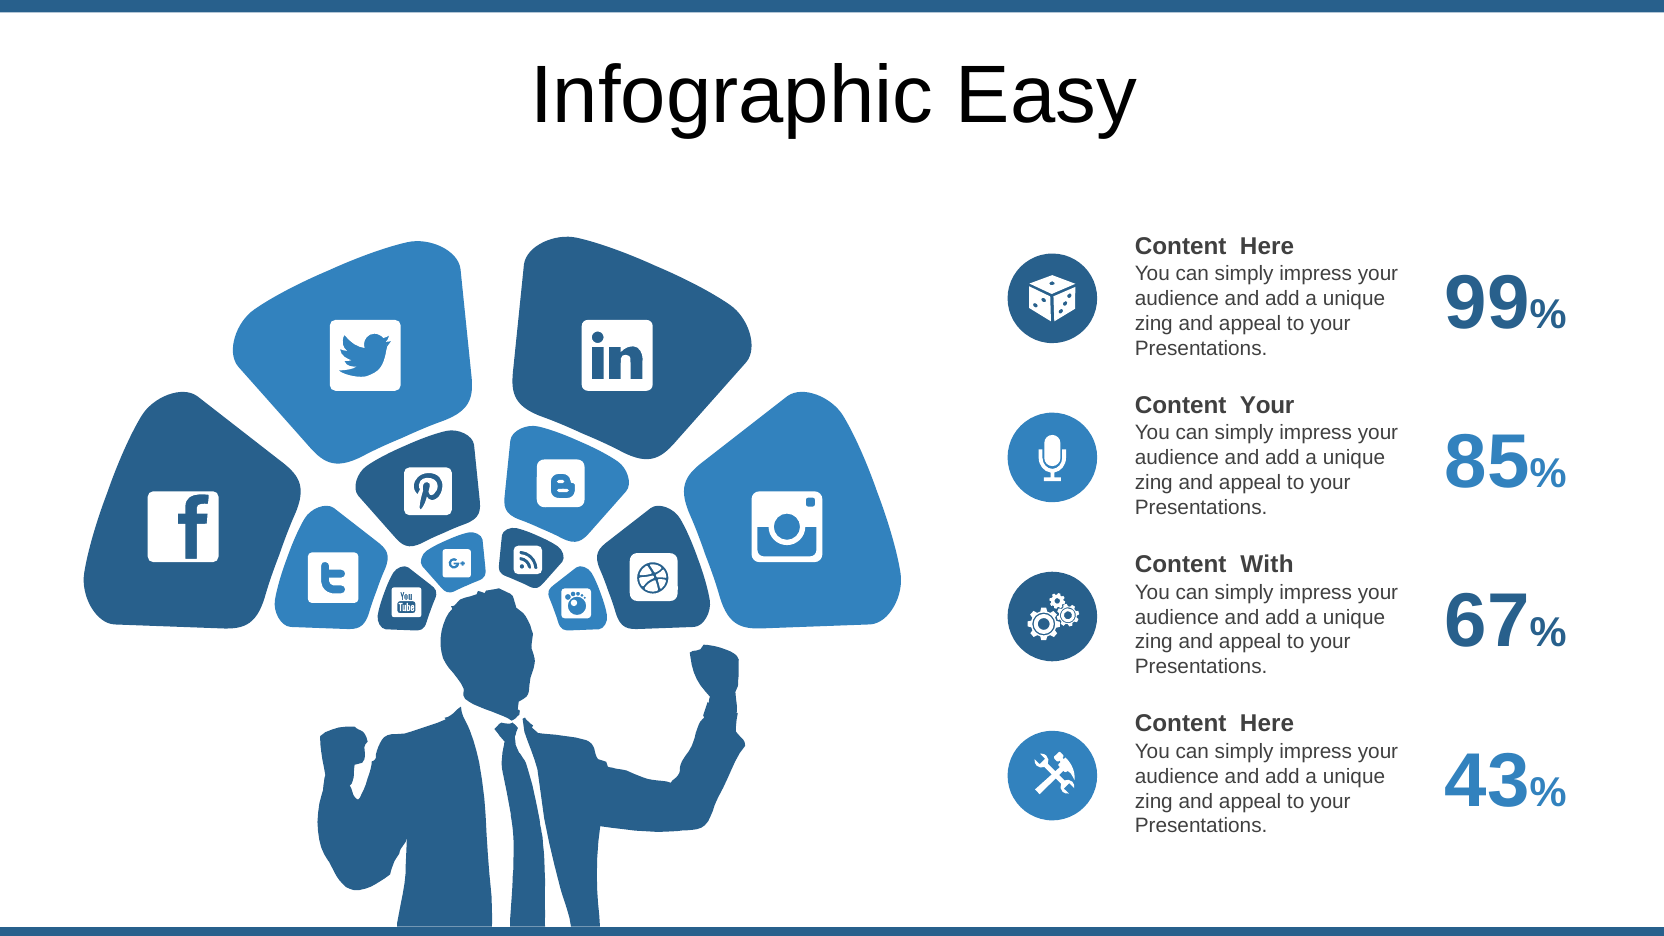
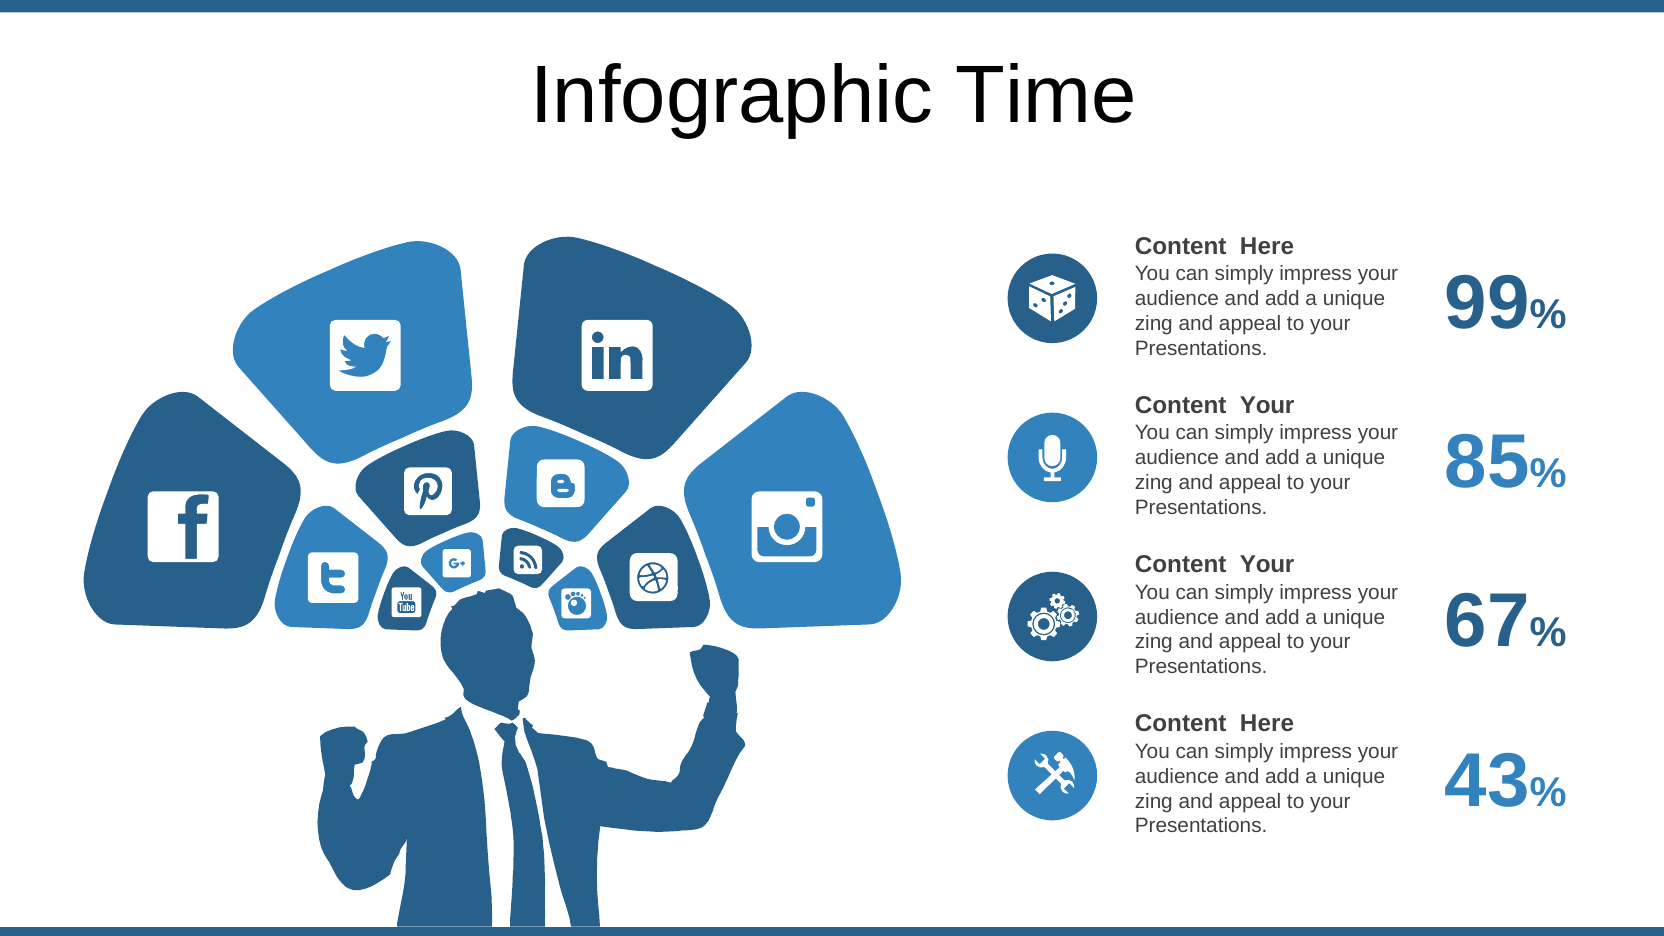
Easy: Easy -> Time (1046, 96)
With: With -> Your (1267, 564)
